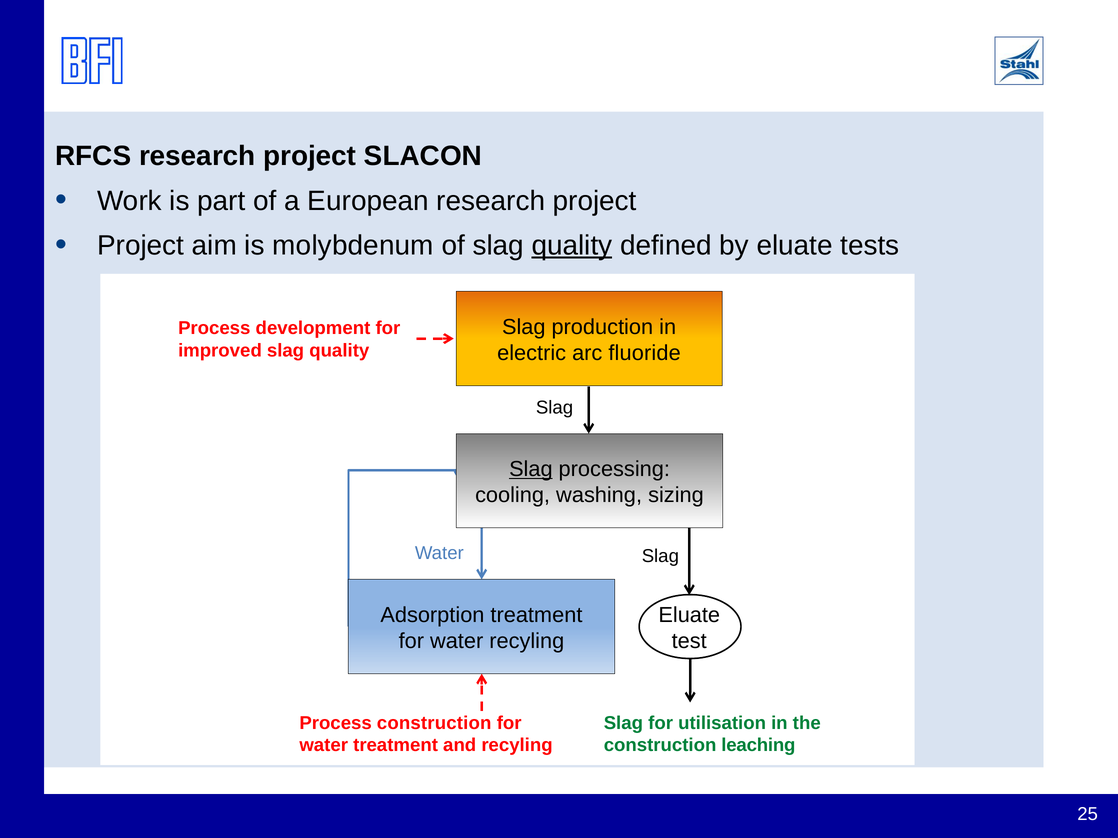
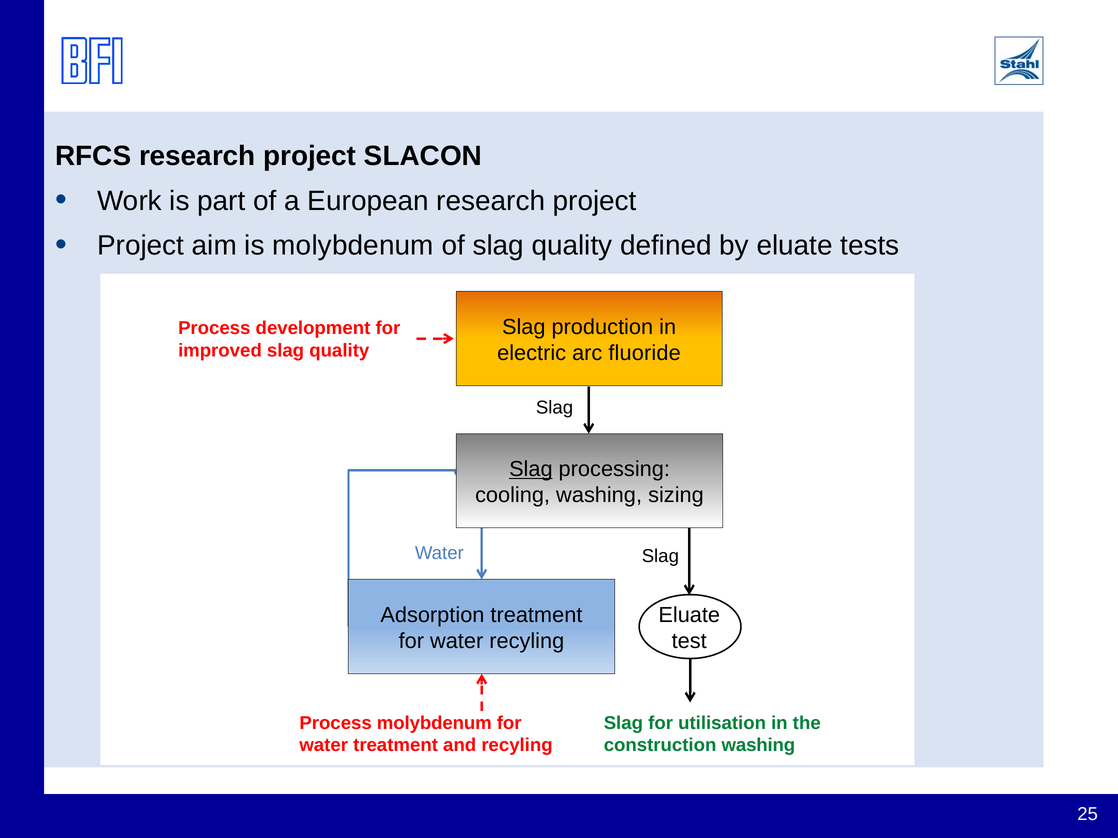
quality underline: present -> none (572, 246)
Process construction: construction -> molybdenum (434, 723)
construction leaching: leaching -> washing (758, 746)
